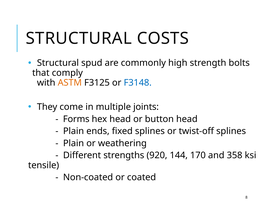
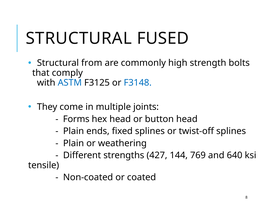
COSTS: COSTS -> FUSED (163, 38)
spud: spud -> from (92, 63)
ASTM colour: orange -> blue (70, 83)
920: 920 -> 427 (157, 155)
170: 170 -> 769 (198, 155)
358: 358 -> 640 (235, 155)
